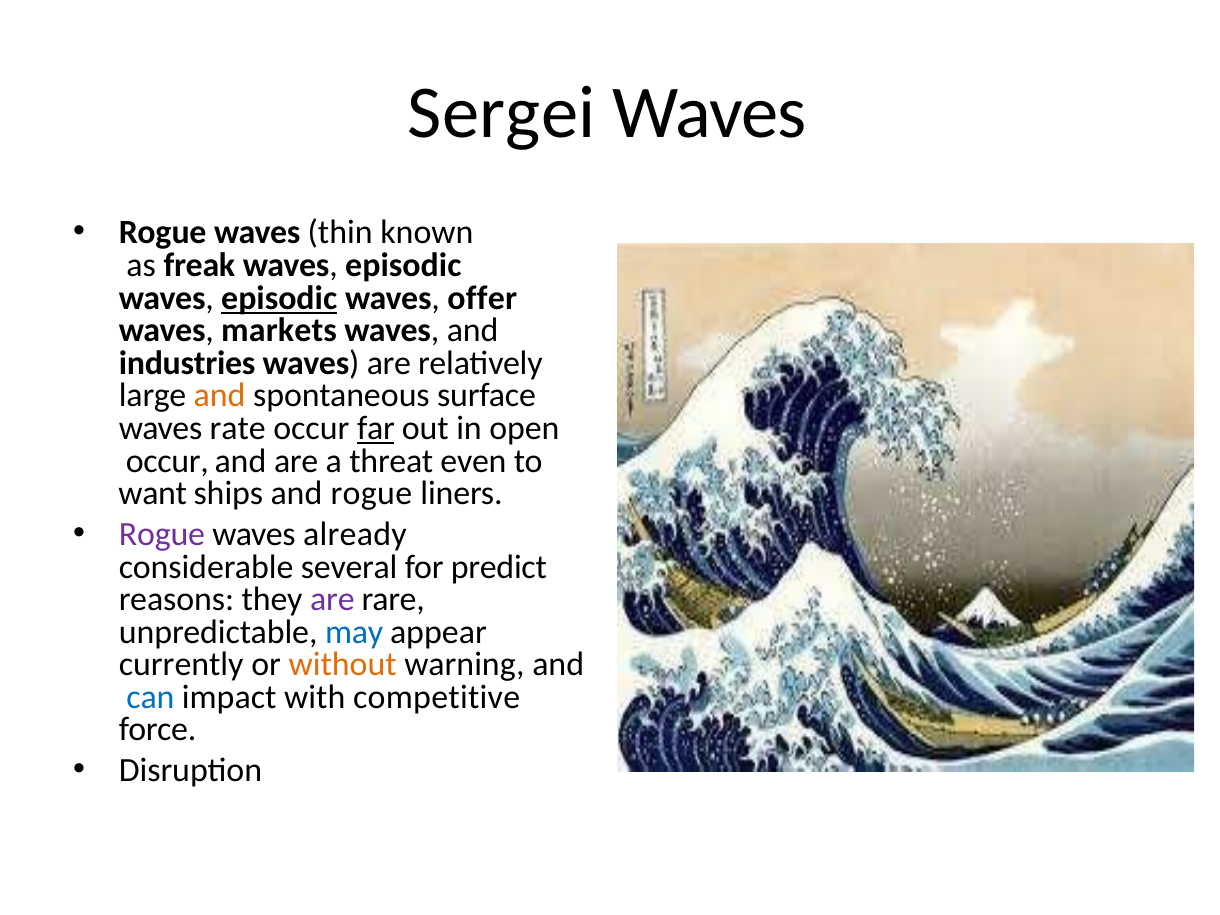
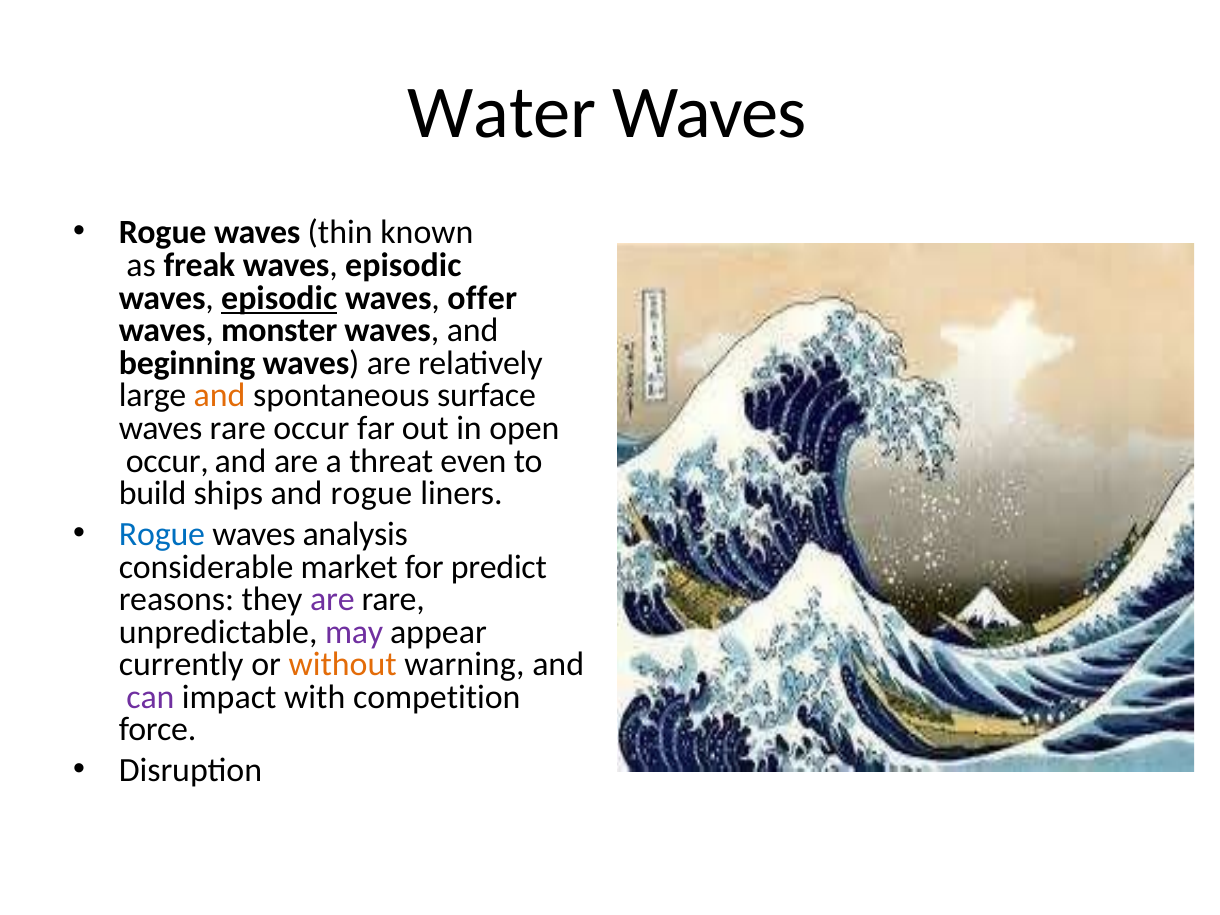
Sergei: Sergei -> Water (502, 113)
markets: markets -> monster (279, 331)
industries: industries -> beginning (187, 363)
waves rate: rate -> rare (238, 428)
far underline: present -> none (376, 428)
want: want -> build (153, 493)
Rogue colour: purple -> blue (162, 534)
already: already -> analysis (355, 534)
several: several -> market (349, 567)
may colour: blue -> purple (354, 632)
can colour: blue -> purple (151, 697)
competitive: competitive -> competition (437, 697)
